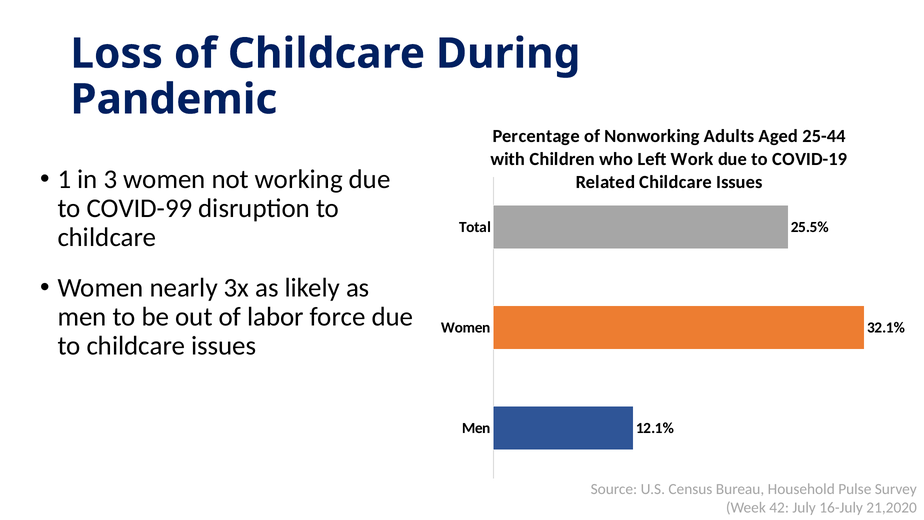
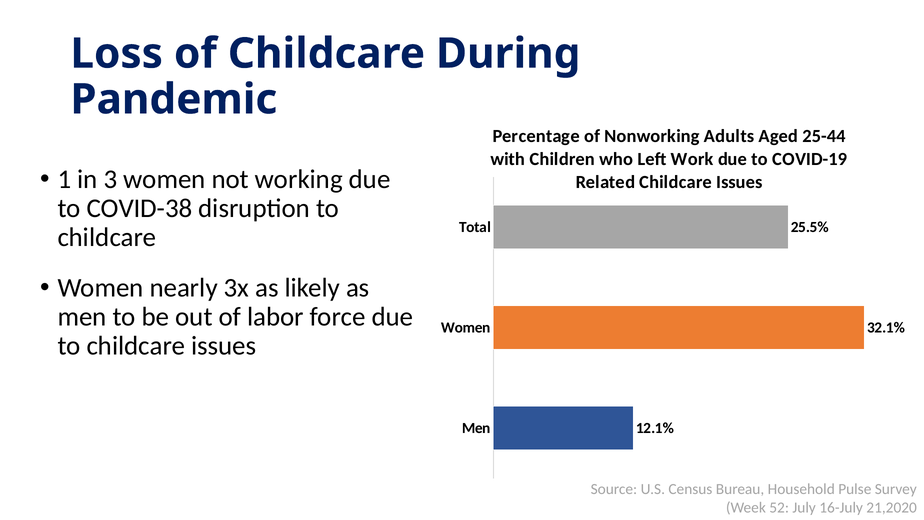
COVID-99: COVID-99 -> COVID-38 (139, 208)
42: 42 -> 52 (779, 508)
